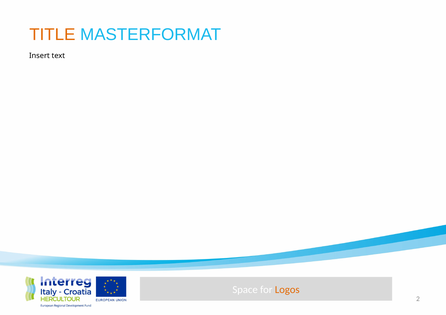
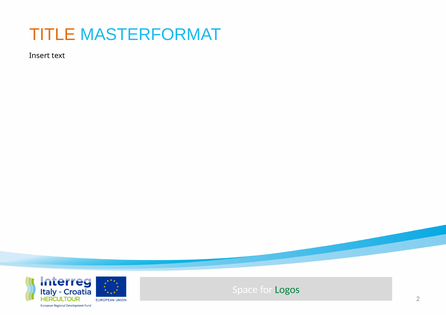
Logos colour: orange -> green (287, 290)
